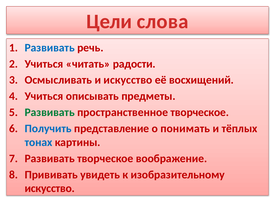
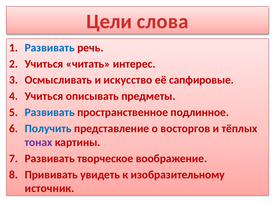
радости: радости -> интерес (134, 64)
восхищений: восхищений -> сапфировые (201, 80)
Развивать colour: green -> blue (50, 113)
пространственное творческое: творческое -> подлинное (200, 113)
понимать: понимать -> восторгов (185, 129)
тонах colour: blue -> purple (38, 142)
искусство: искусство -> источник (50, 189)
